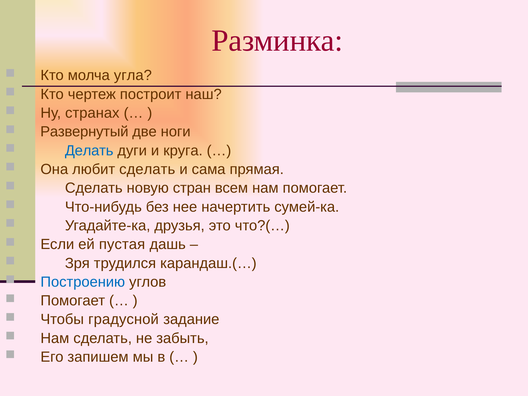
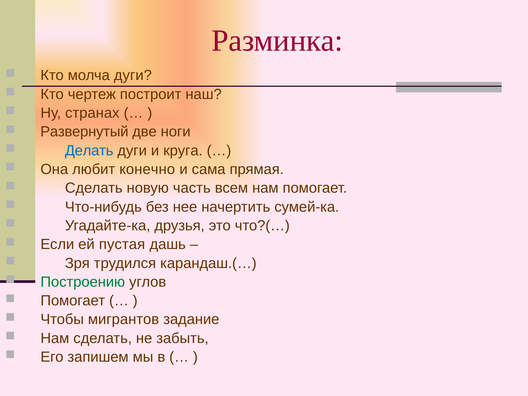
молча угла: угла -> дуги (133, 75)
любит сделать: сделать -> конечно (147, 169)
стран: стран -> часть (192, 188)
Построению colour: blue -> green (83, 282)
градусной: градусной -> мигрантов (124, 319)
